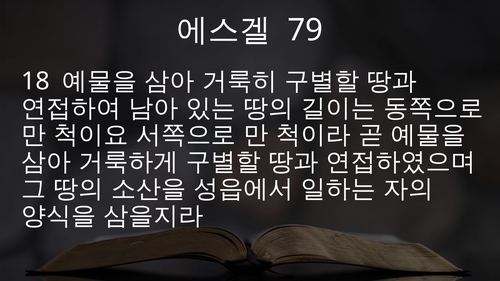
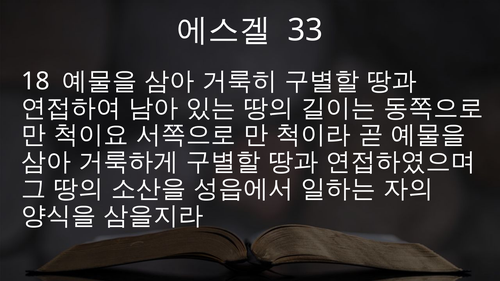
79: 79 -> 33 (305, 30)
